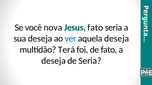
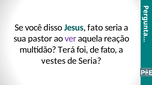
nova: nova -> disso (53, 28)
sua deseja: deseja -> pastor (40, 39)
ver colour: blue -> purple (71, 39)
aquela deseja: deseja -> reação (117, 39)
deseja: deseja -> vestes (53, 61)
